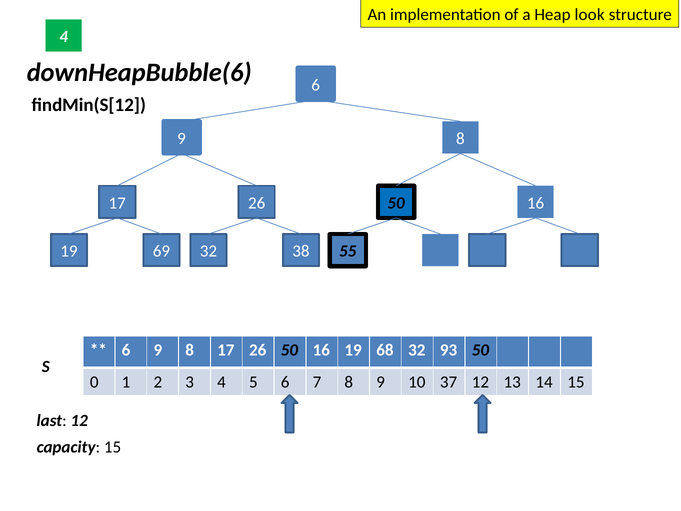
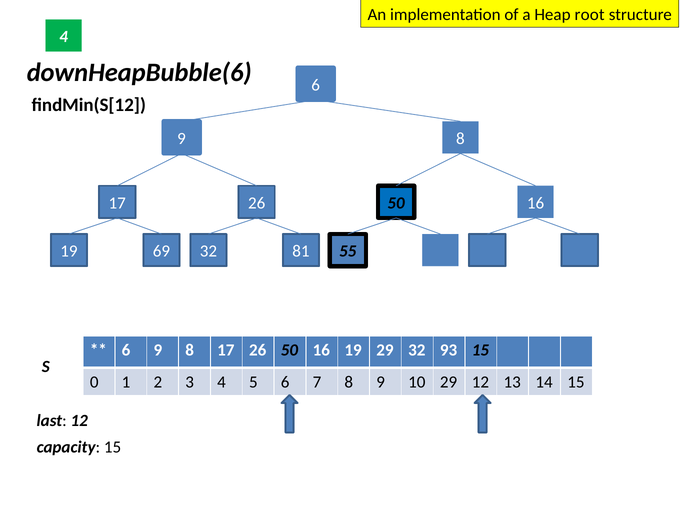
look: look -> root (590, 15)
38: 38 -> 81 (301, 251)
19 68: 68 -> 29 (385, 350)
93 50: 50 -> 15 (480, 350)
10 37: 37 -> 29 (449, 382)
